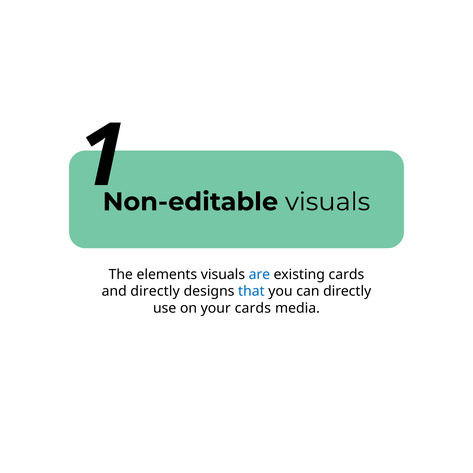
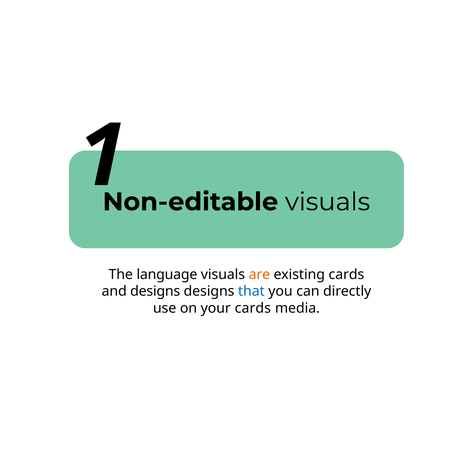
elements: elements -> language (167, 275)
are colour: blue -> orange (259, 275)
and directly: directly -> designs (155, 291)
